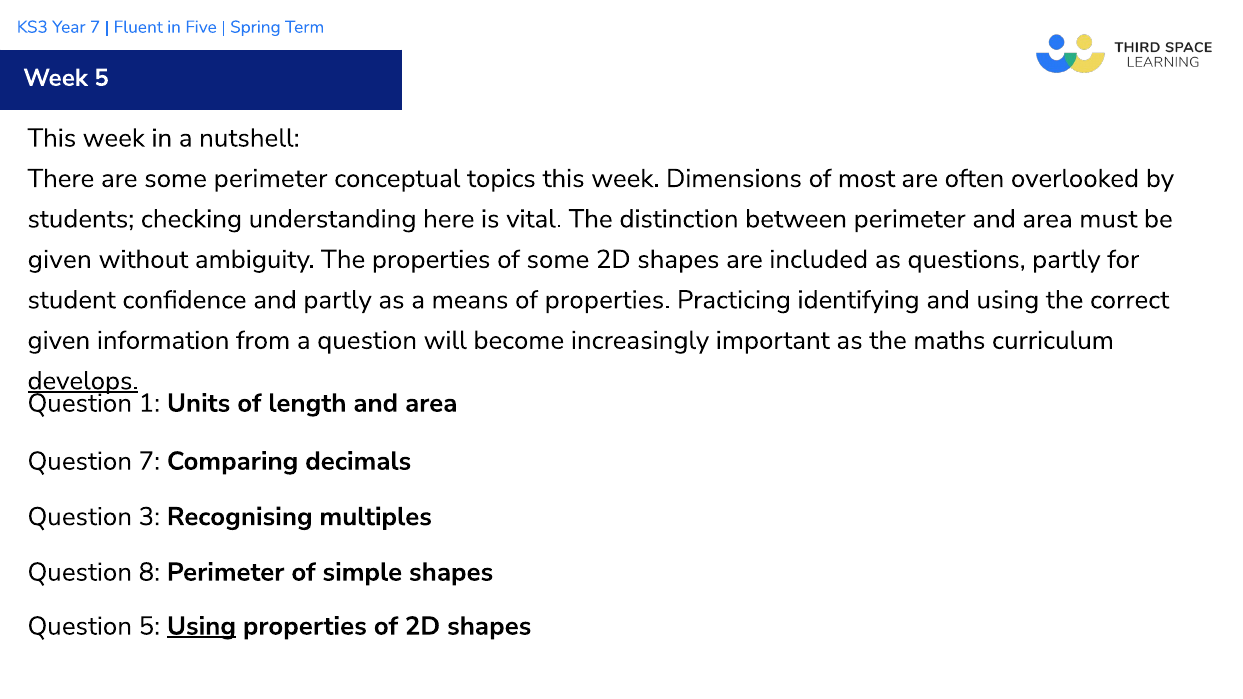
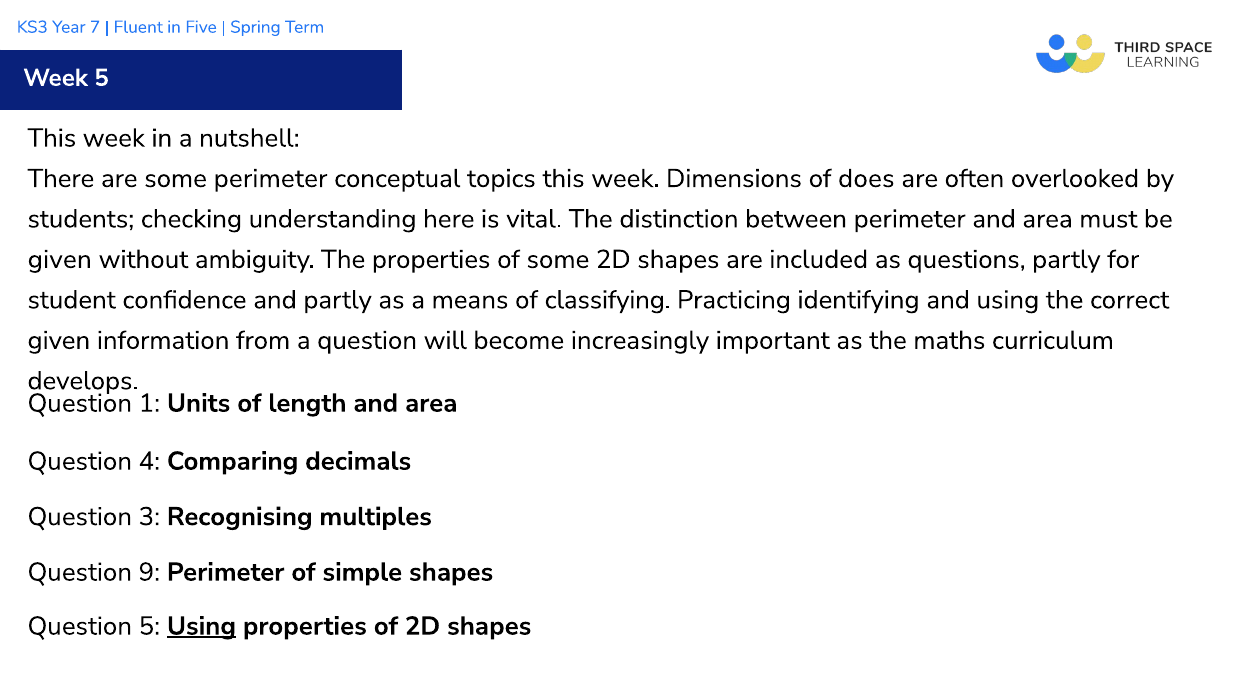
most: most -> does (866, 179)
of properties: properties -> classifying (608, 300)
develops underline: present -> none (83, 381)
Question 7: 7 -> 4 (149, 461)
8: 8 -> 9 (149, 572)
